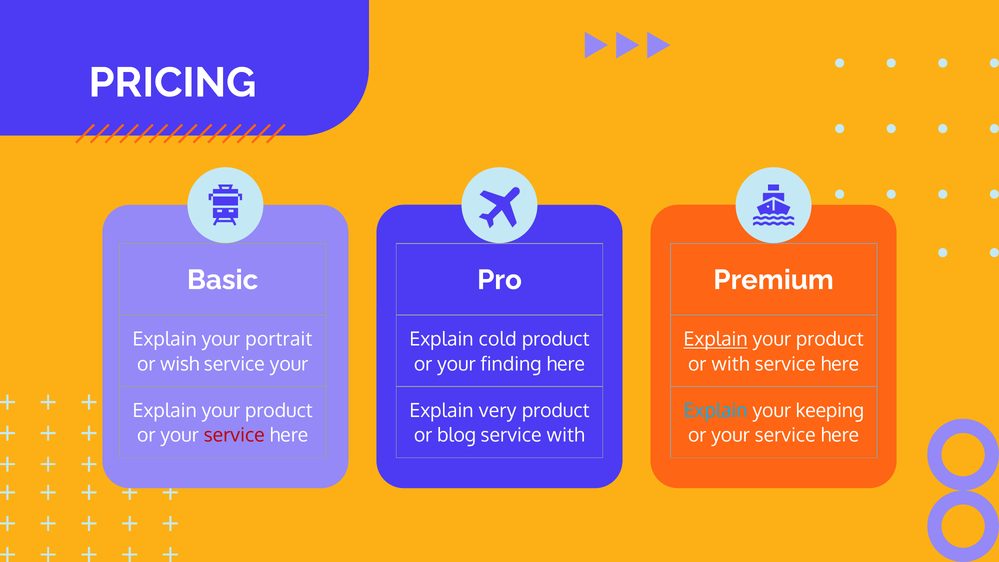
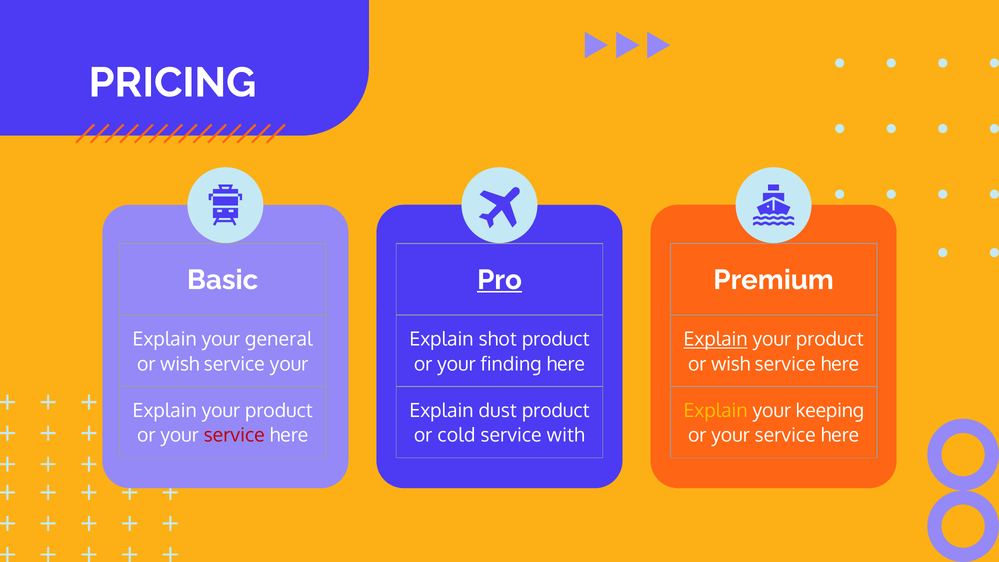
Pro underline: none -> present (500, 280)
portrait: portrait -> general (279, 340)
cold: cold -> shot (498, 340)
with: with -> wish (731, 364)
very: very -> dust (498, 411)
Explain colour: light blue -> yellow (716, 411)
blog: blog -> cold (456, 436)
